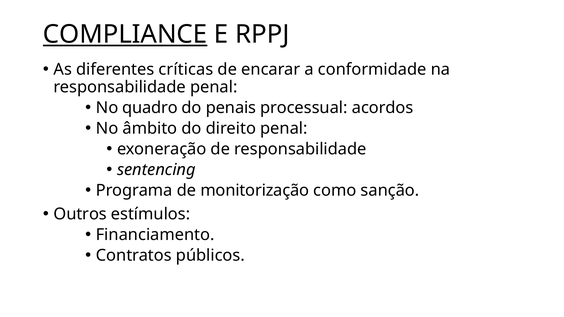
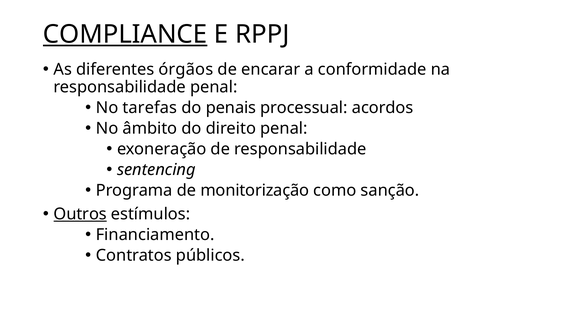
críticas: críticas -> órgãos (186, 70)
quadro: quadro -> tarefas (150, 108)
Outros underline: none -> present (80, 214)
